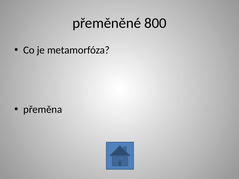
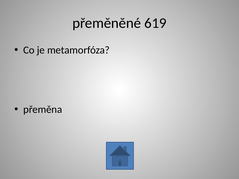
800: 800 -> 619 (155, 23)
